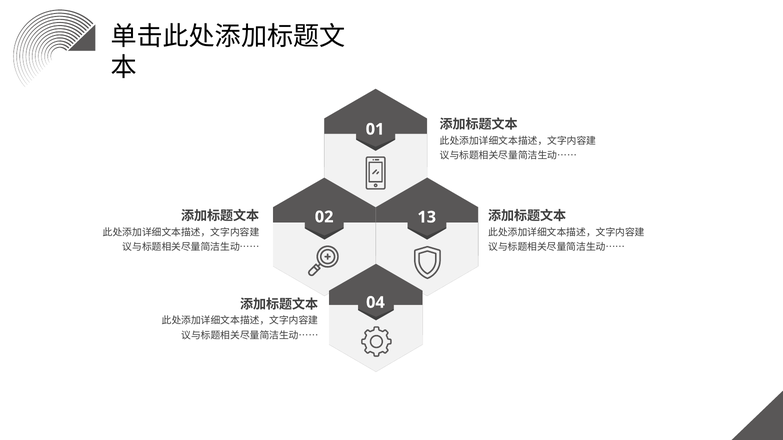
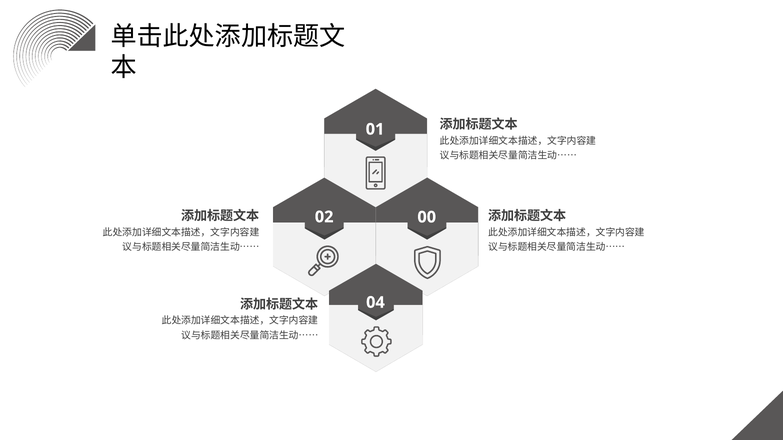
13: 13 -> 00 (427, 217)
